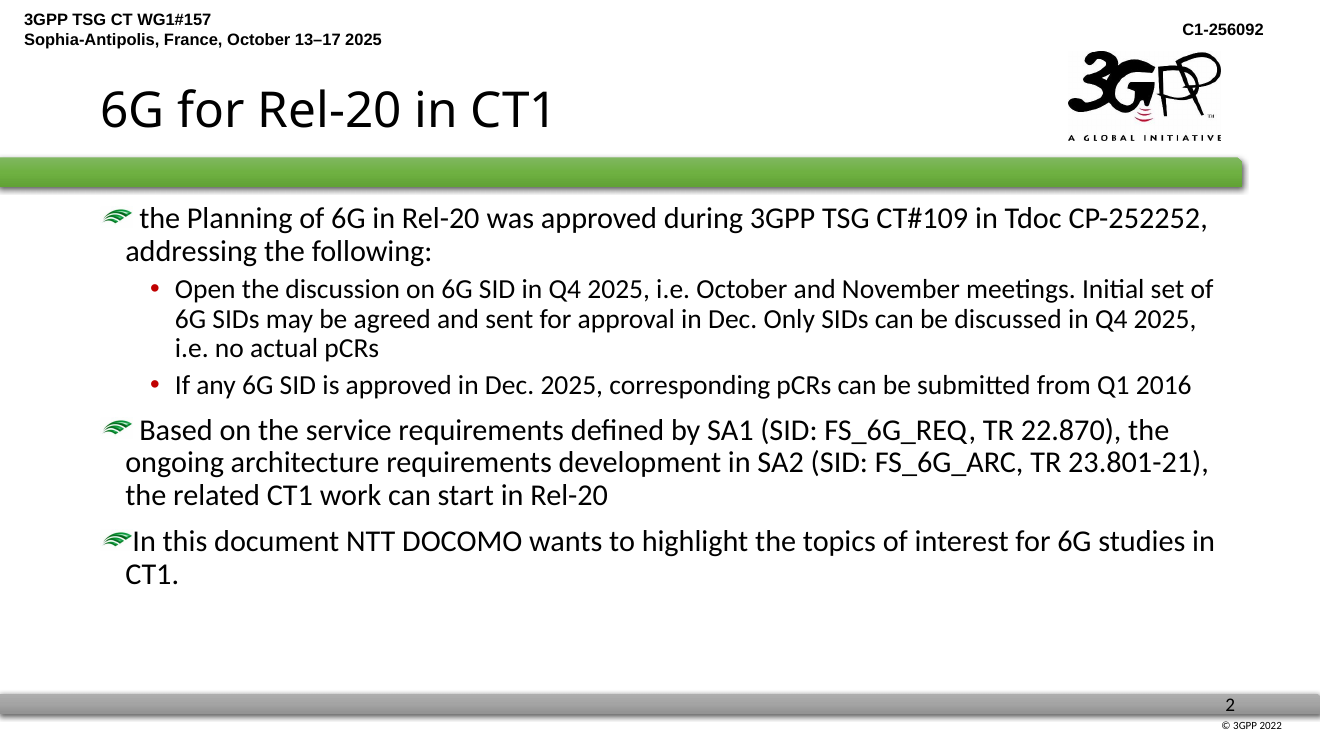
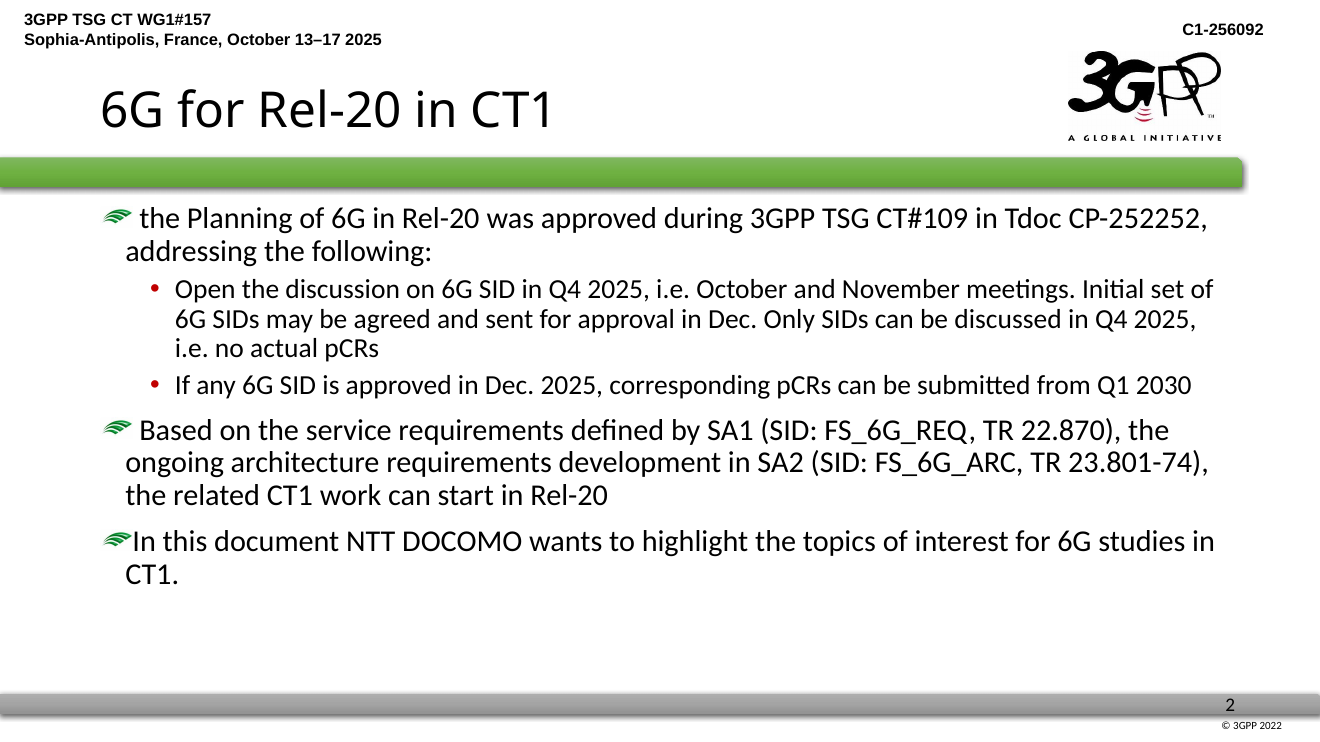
2016: 2016 -> 2030 (1164, 385)
23.801-21: 23.801-21 -> 23.801-74 (1138, 463)
